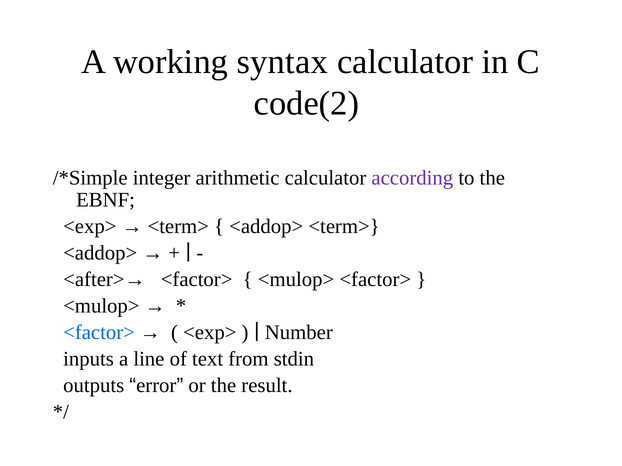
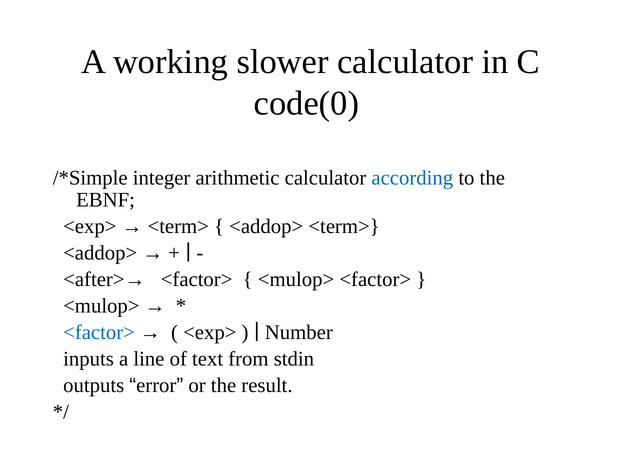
syntax: syntax -> slower (283, 62)
code(2: code(2 -> code(0 (307, 103)
according colour: purple -> blue (412, 178)
